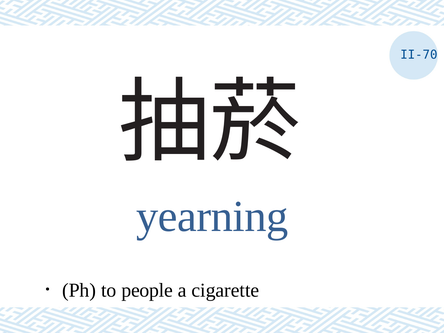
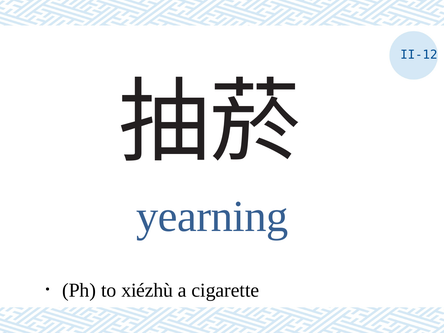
II-70: II-70 -> II-12 (419, 55)
people: people -> xiézhù (147, 290)
